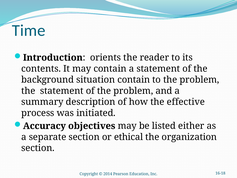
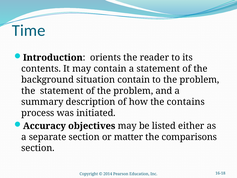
effective: effective -> contains (186, 102)
ethical: ethical -> matter (129, 137)
organization: organization -> comparisons (189, 137)
